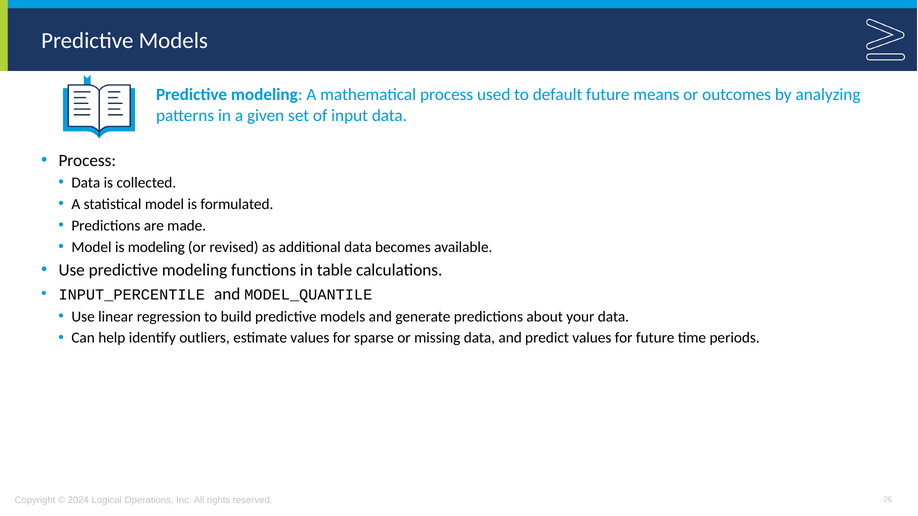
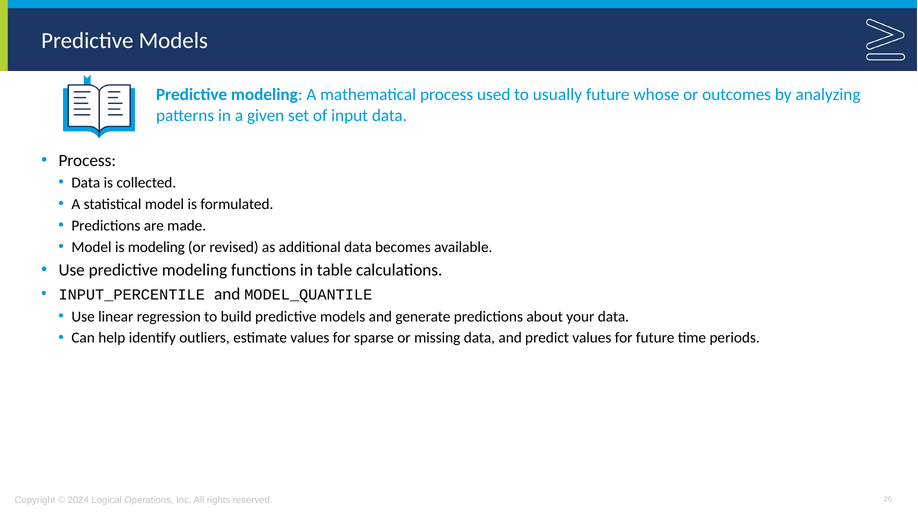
default: default -> usually (557, 95)
means: means -> whose (656, 95)
